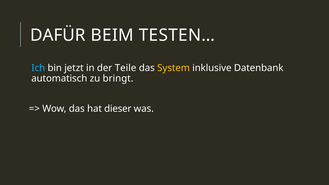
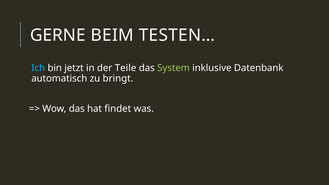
DAFÜR: DAFÜR -> GERNE (58, 35)
System colour: yellow -> light green (174, 68)
dieser: dieser -> findet (118, 109)
